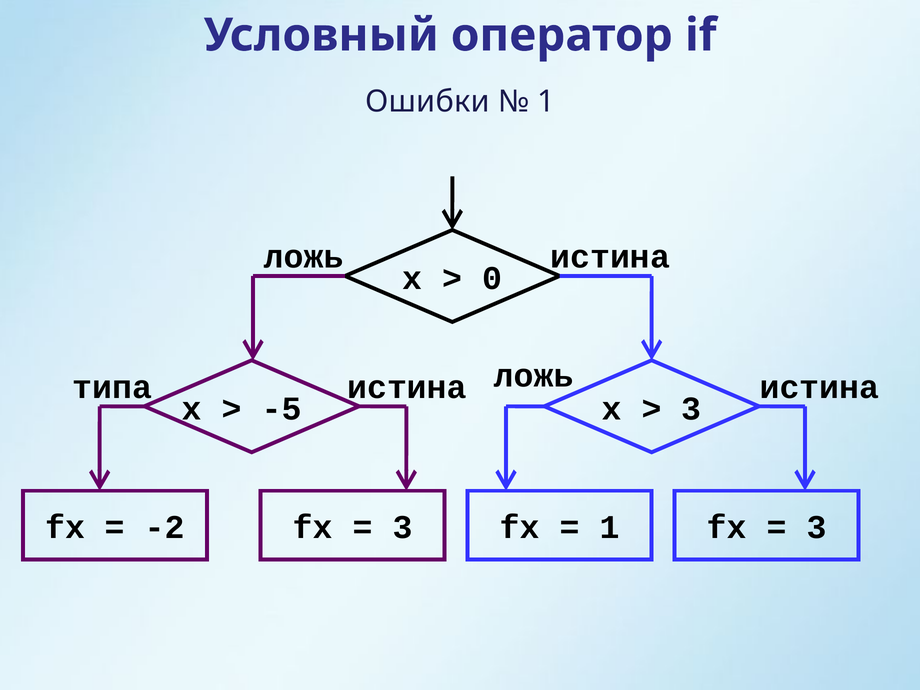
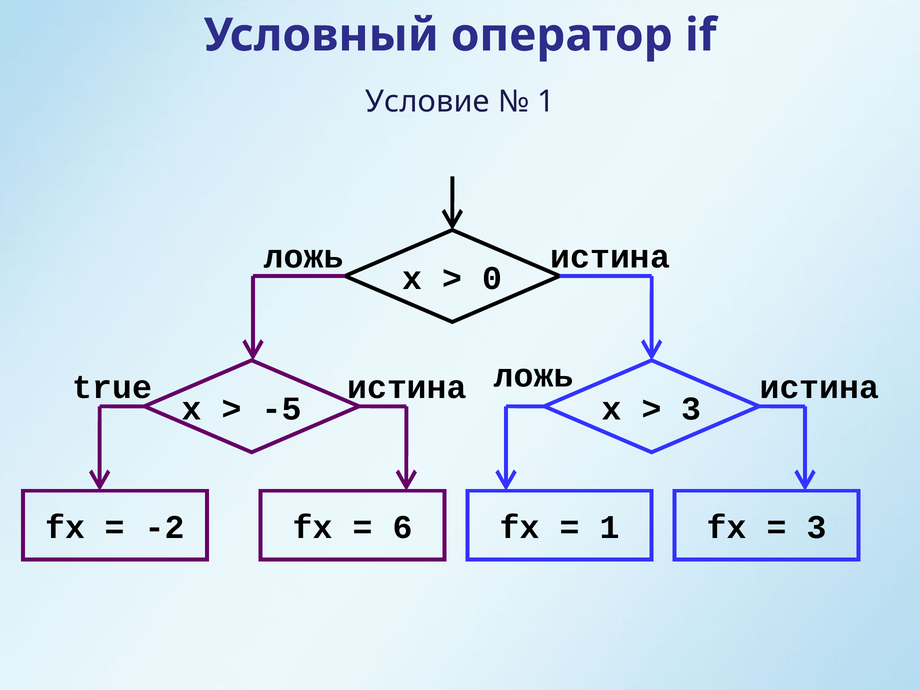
Ошибки: Ошибки -> Условие (428, 102)
типа: типа -> true (112, 387)
3: 3 -> 6 (402, 527)
